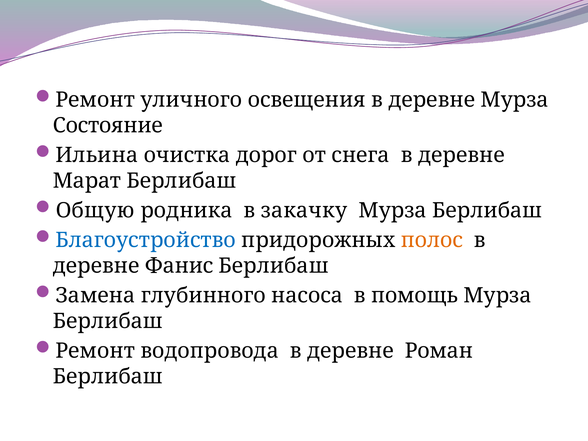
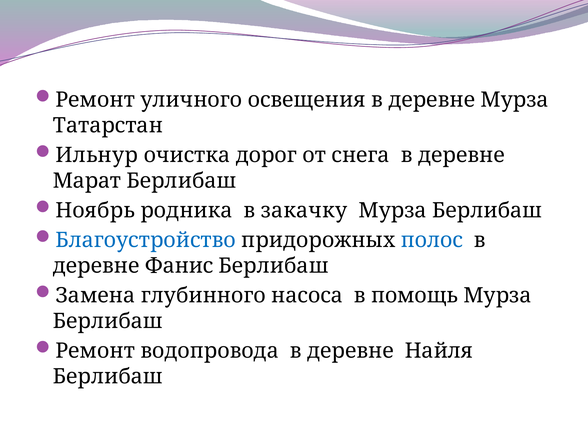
Состояние: Состояние -> Татарстан (108, 125)
Ильина: Ильина -> Ильнур (97, 155)
Общую: Общую -> Ноябрь (95, 210)
полос colour: orange -> blue (432, 240)
Роман: Роман -> Найля (439, 351)
